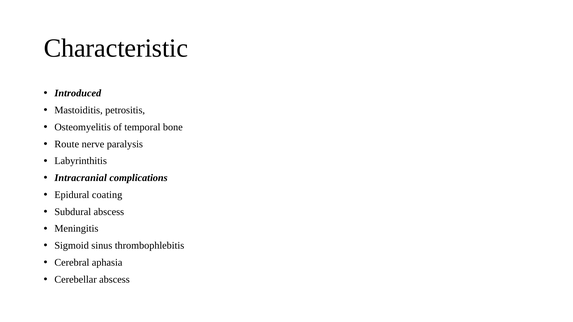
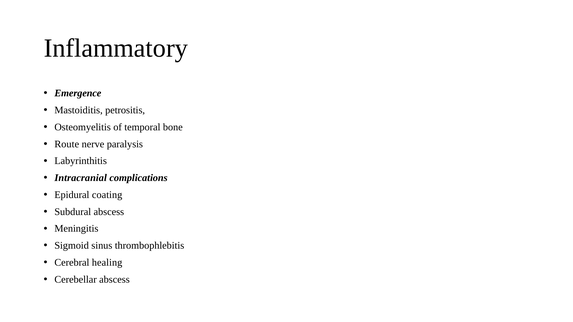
Characteristic: Characteristic -> Inflammatory (116, 48)
Introduced: Introduced -> Emergence (78, 93)
aphasia: aphasia -> healing (107, 263)
